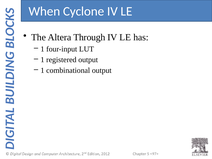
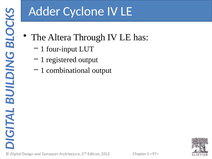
When: When -> Adder (44, 11)
